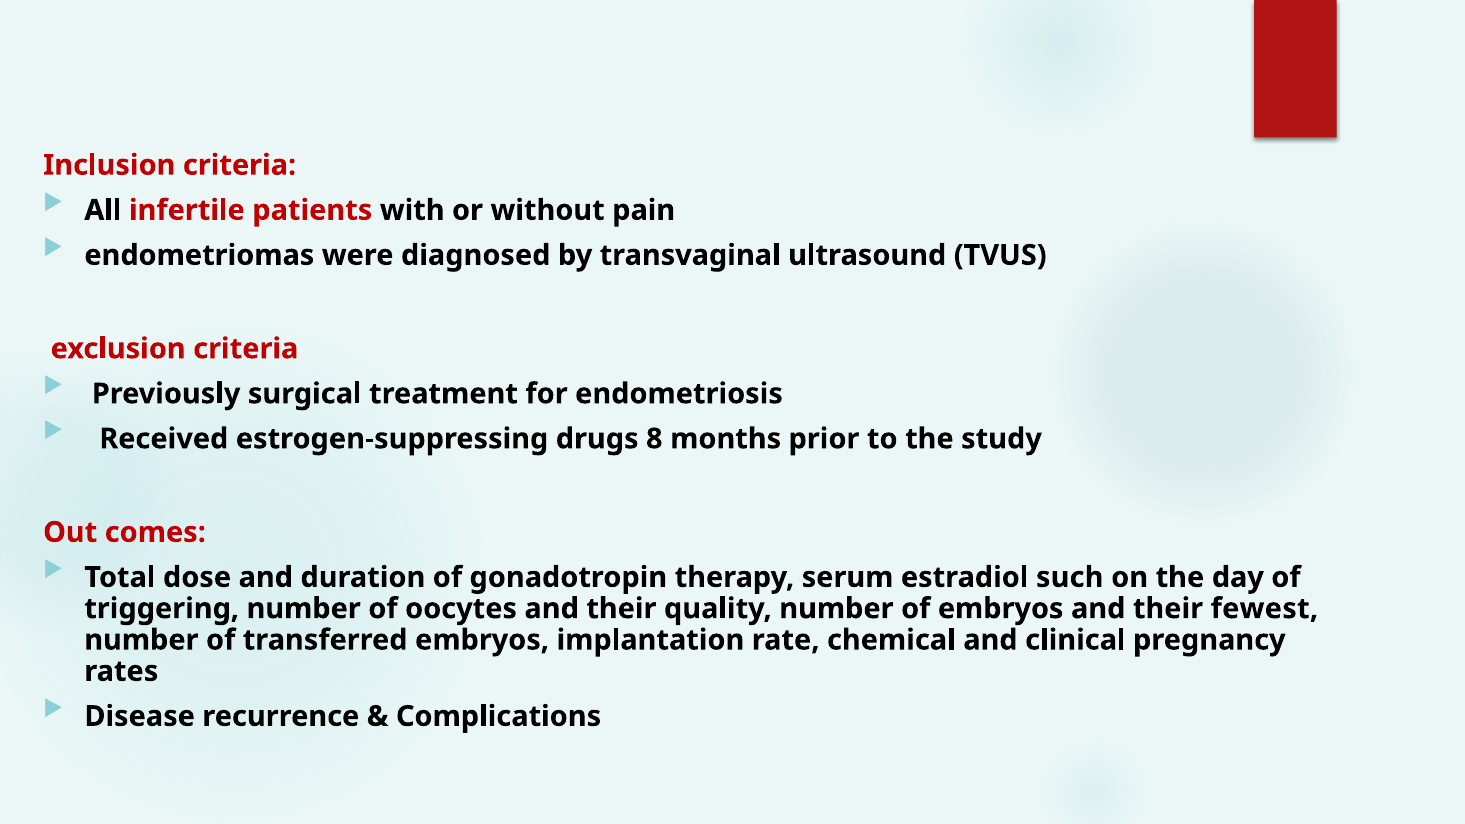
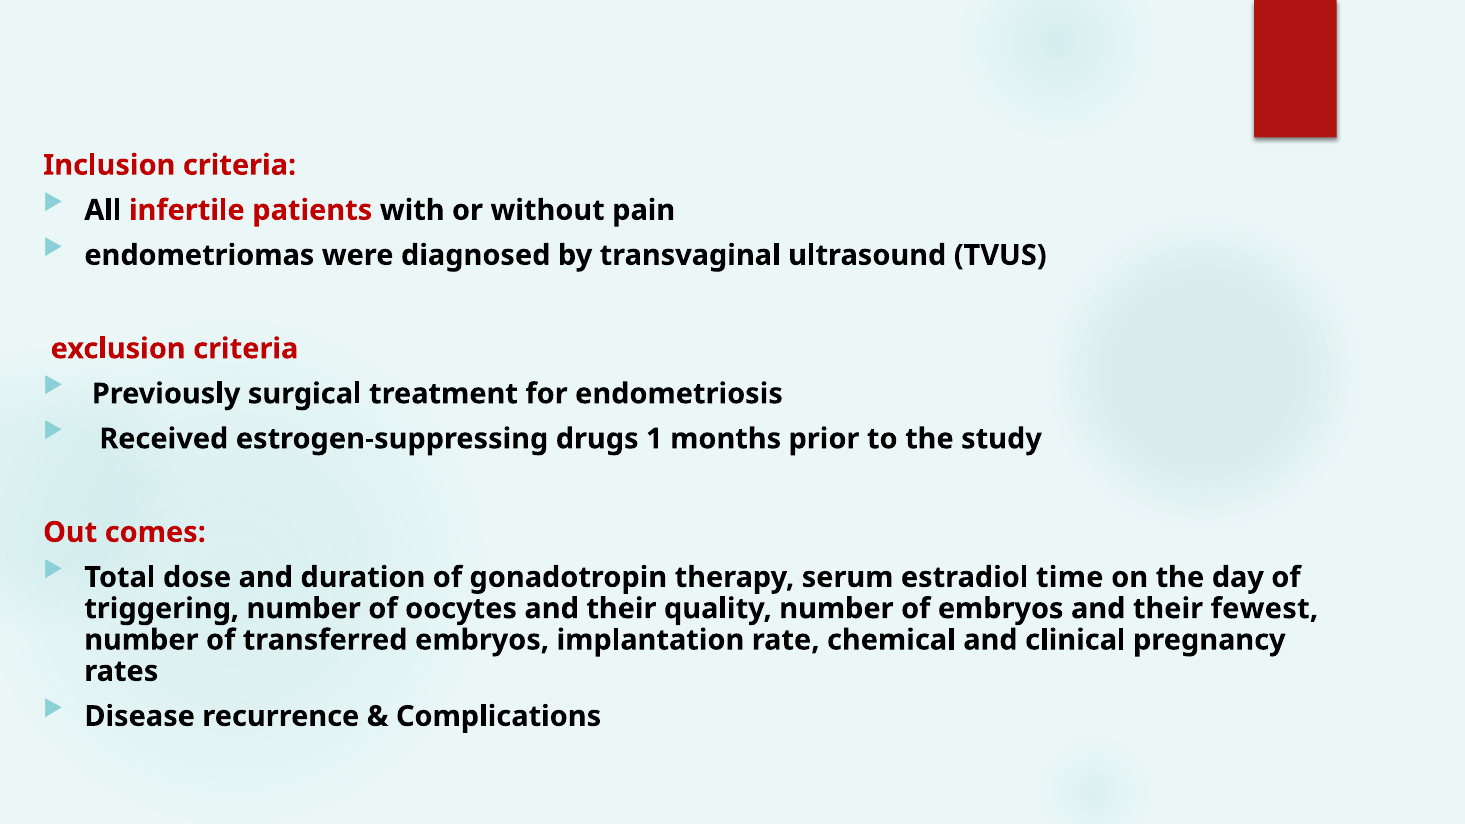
8: 8 -> 1 (654, 439)
such: such -> time (1070, 577)
